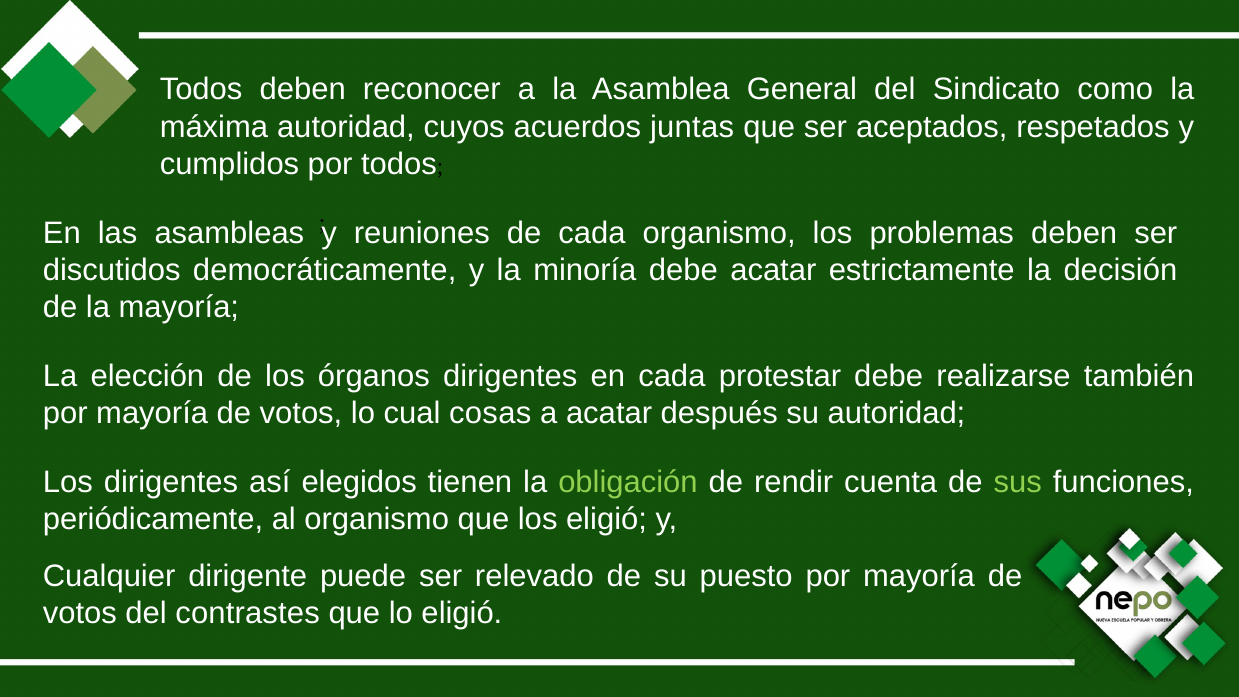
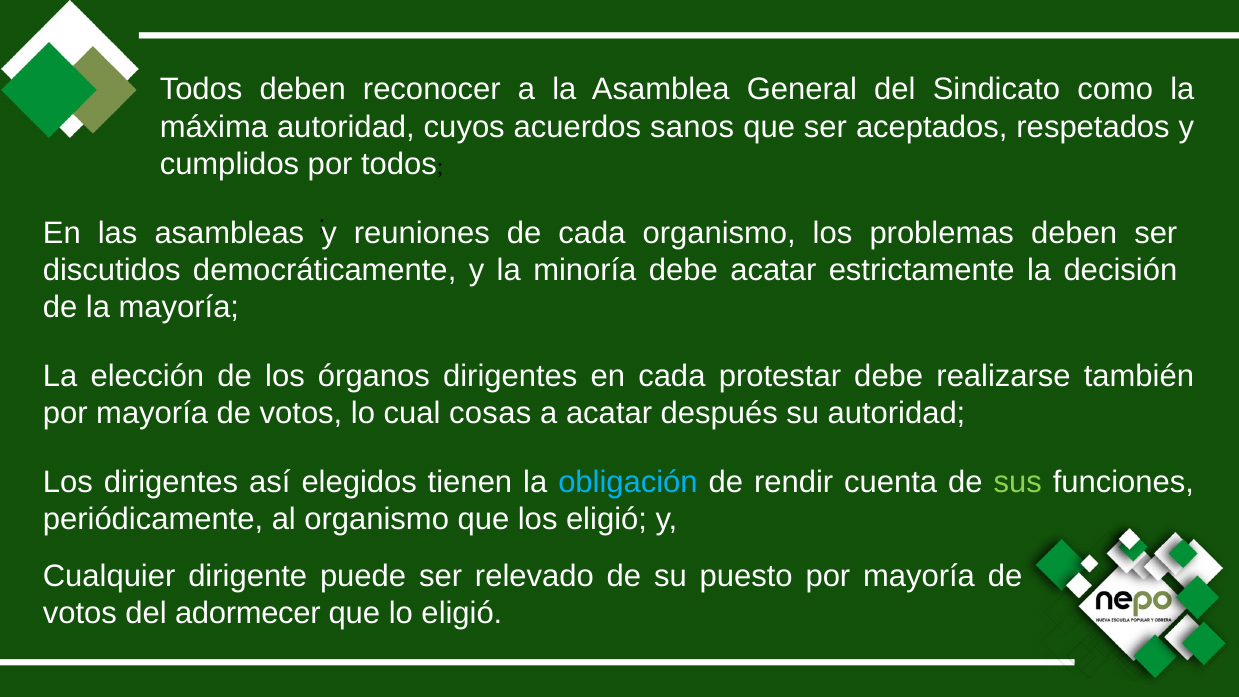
juntas: juntas -> sanos (692, 127)
obligación colour: light green -> light blue (628, 482)
contrastes: contrastes -> adormecer (248, 614)
